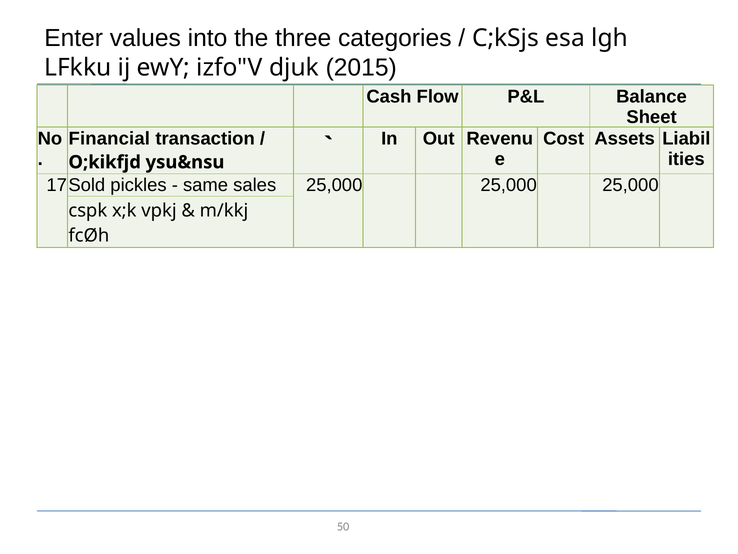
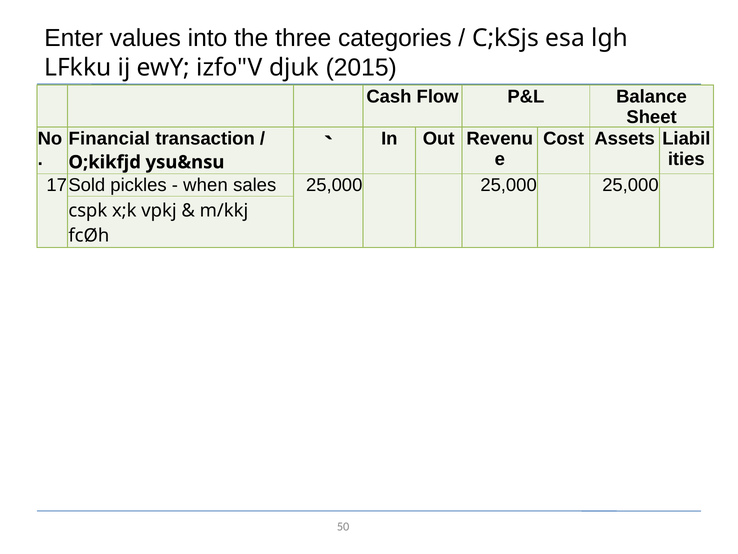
same: same -> when (205, 185)
